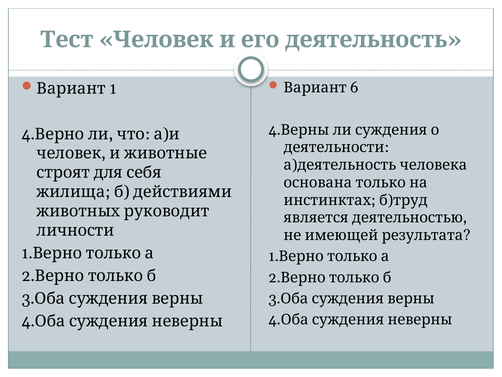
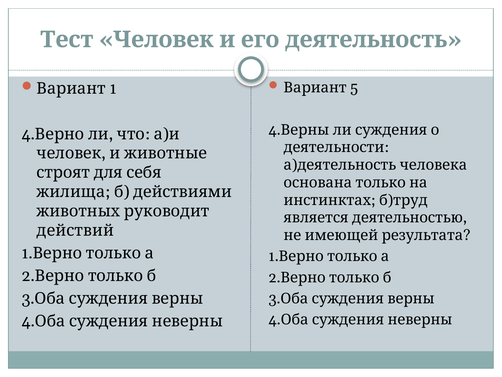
6: 6 -> 5 (354, 88)
личности: личности -> действий (75, 230)
